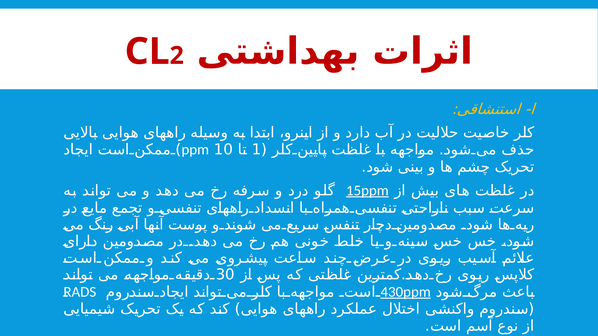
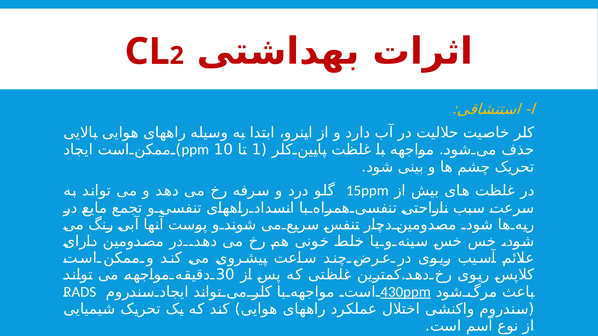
15ppm underline: present -> none (367, 191)
